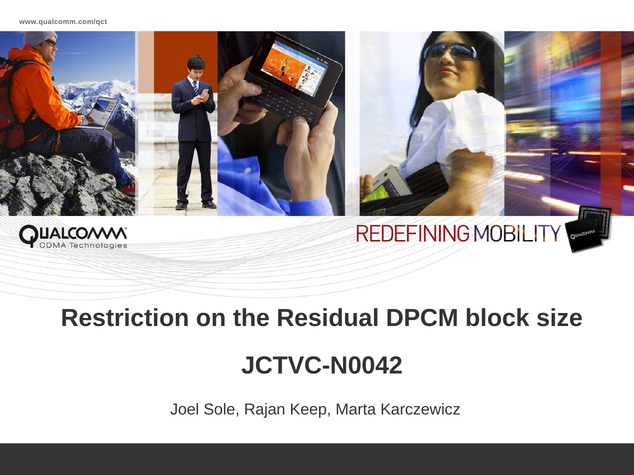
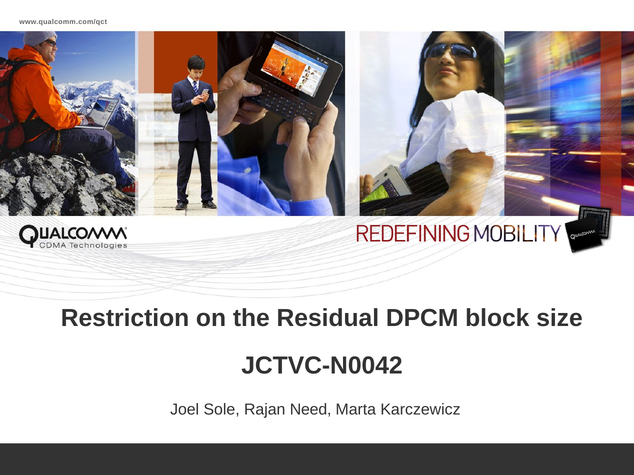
Keep: Keep -> Need (311, 410)
